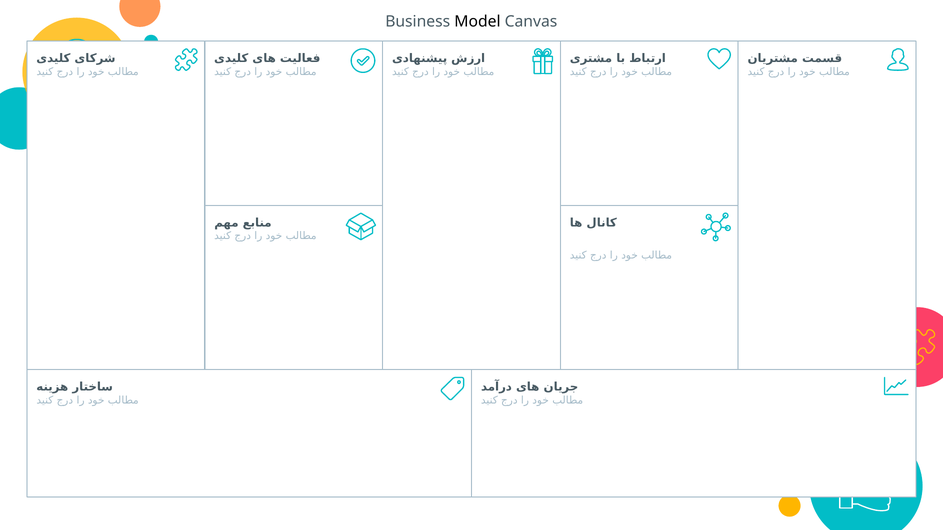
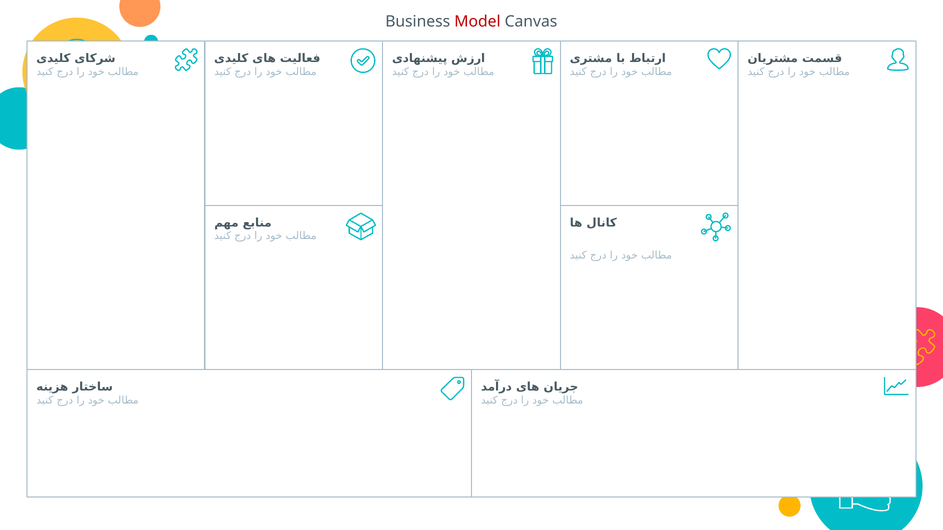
Model colour: black -> red (477, 21)
